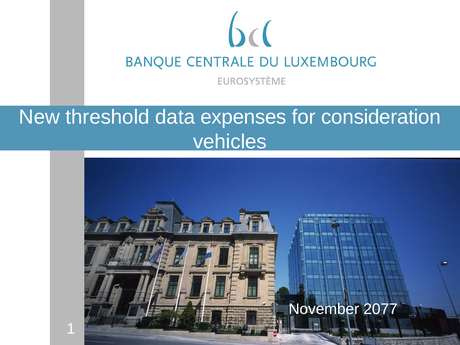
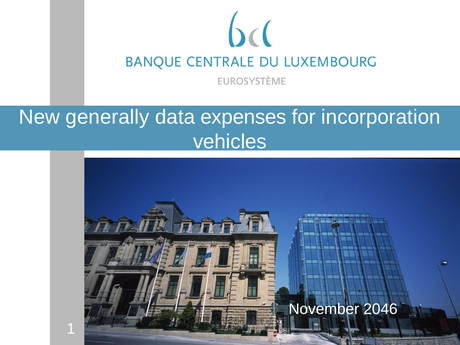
threshold: threshold -> generally (107, 117)
consideration: consideration -> incorporation (381, 117)
2077: 2077 -> 2046 (381, 309)
